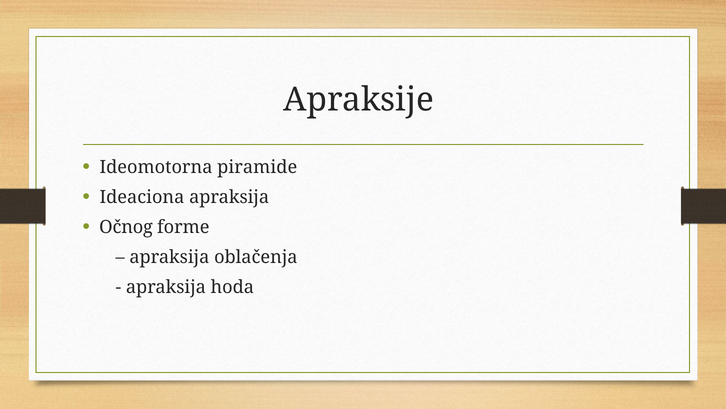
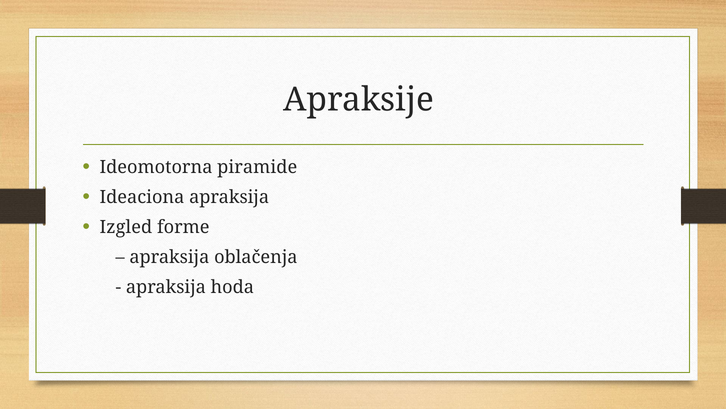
Očnog: Očnog -> Izgled (126, 227)
